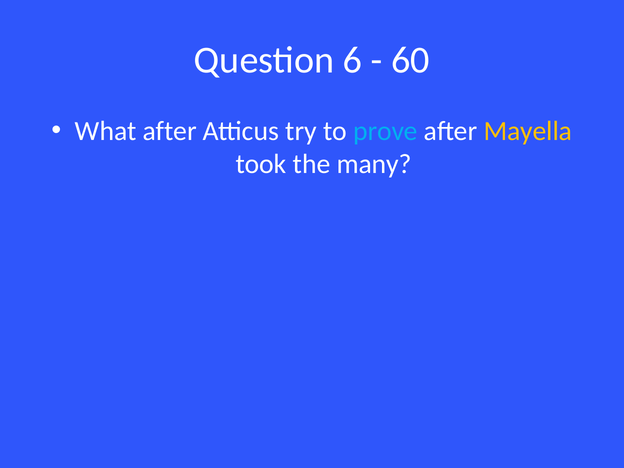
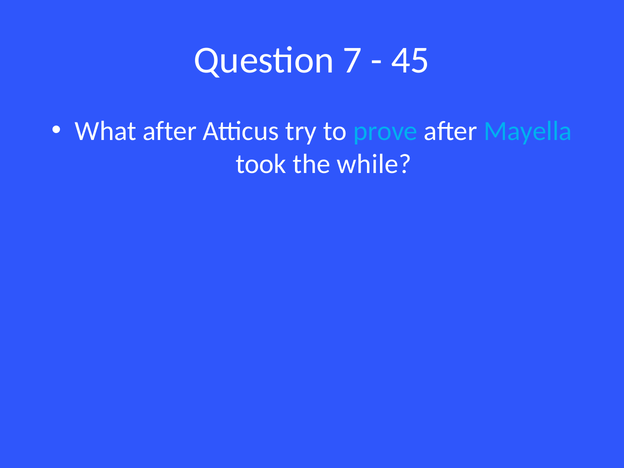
6: 6 -> 7 (353, 60)
60: 60 -> 45 (410, 60)
Mayella colour: yellow -> light blue (528, 131)
many: many -> while (374, 164)
